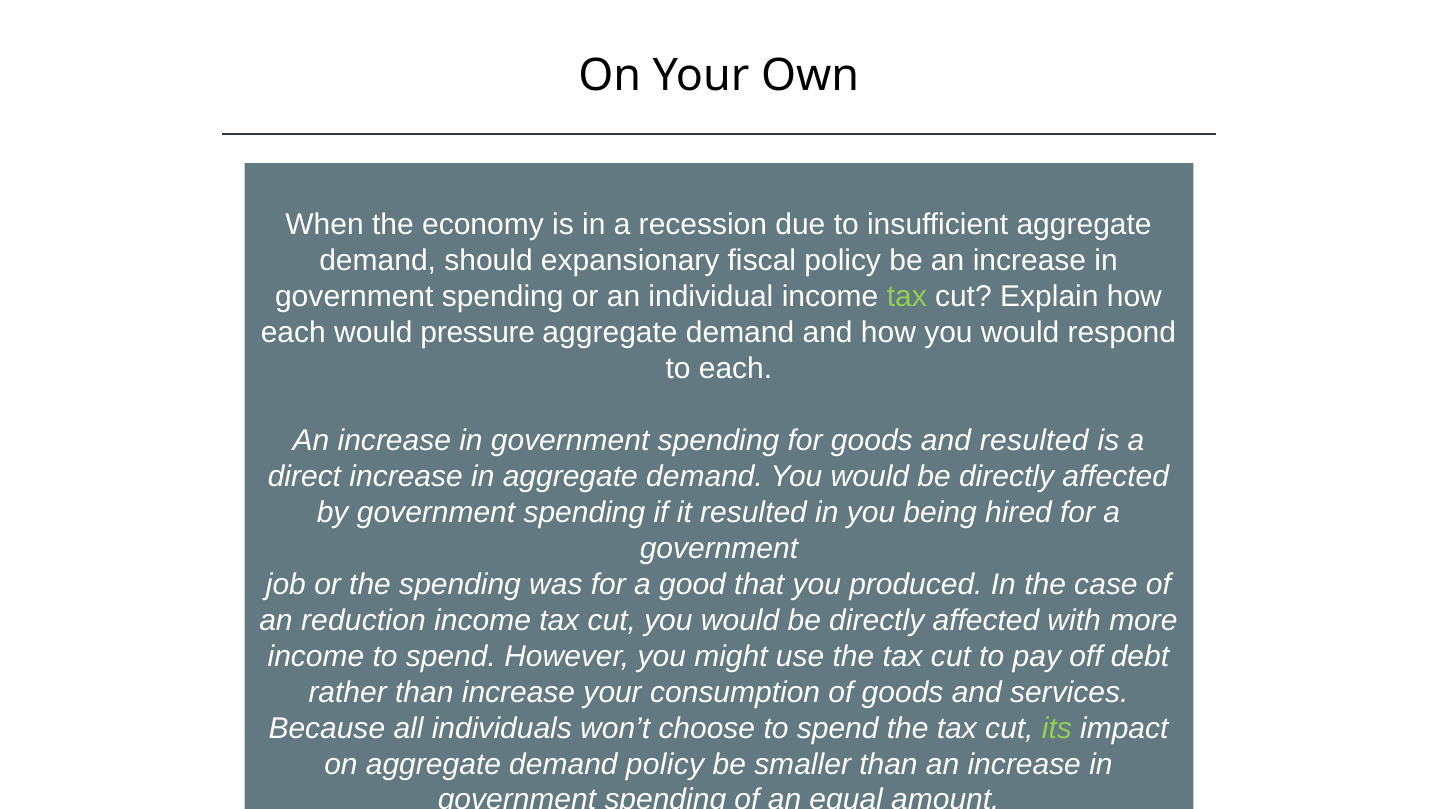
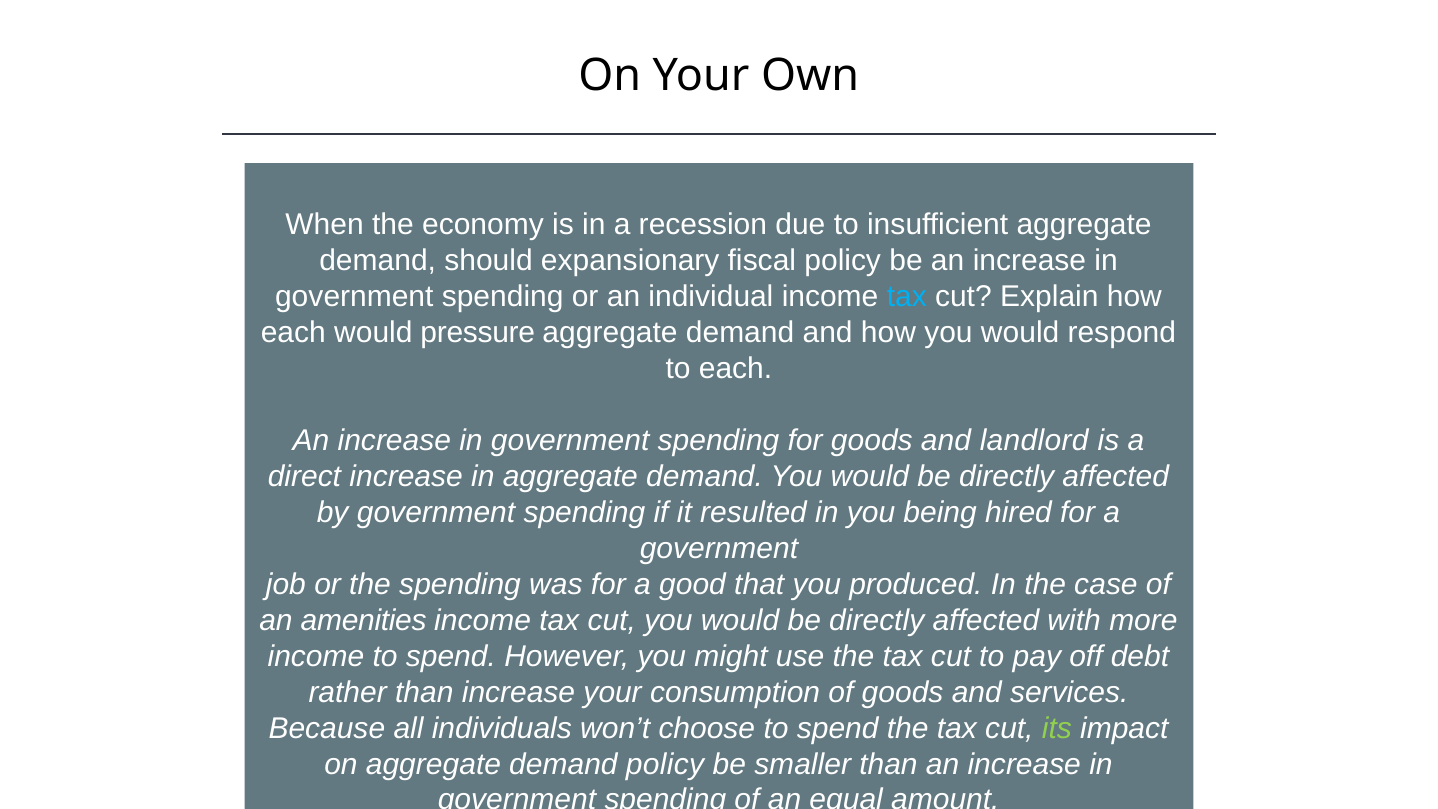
tax colour: light green -> light blue (907, 296)
and resulted: resulted -> landlord (1034, 440)
reduction: reduction -> amenities (364, 620)
